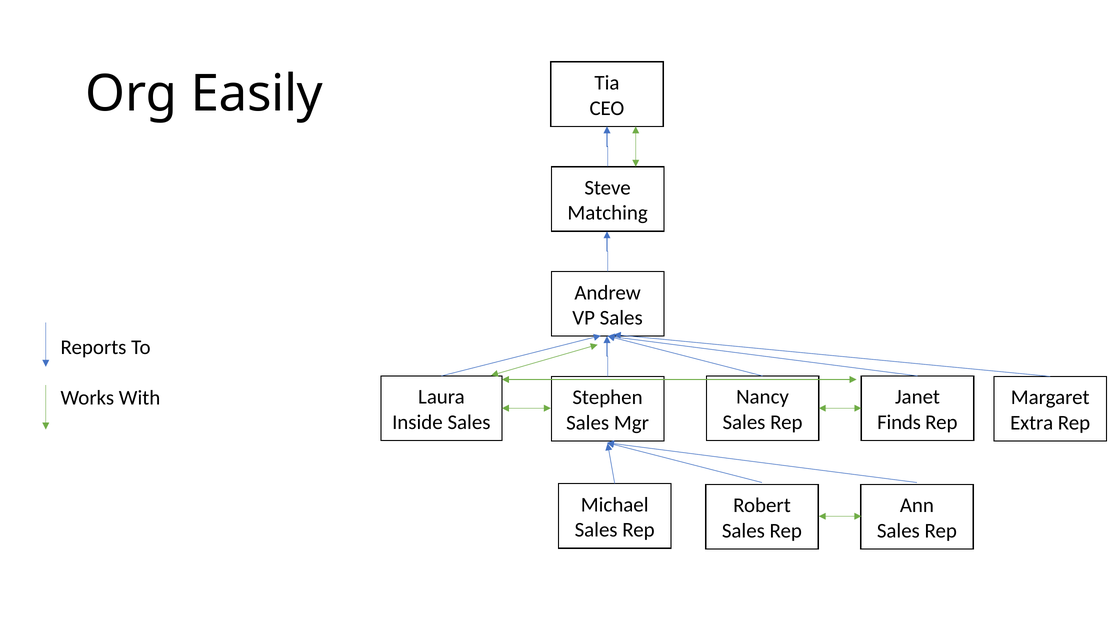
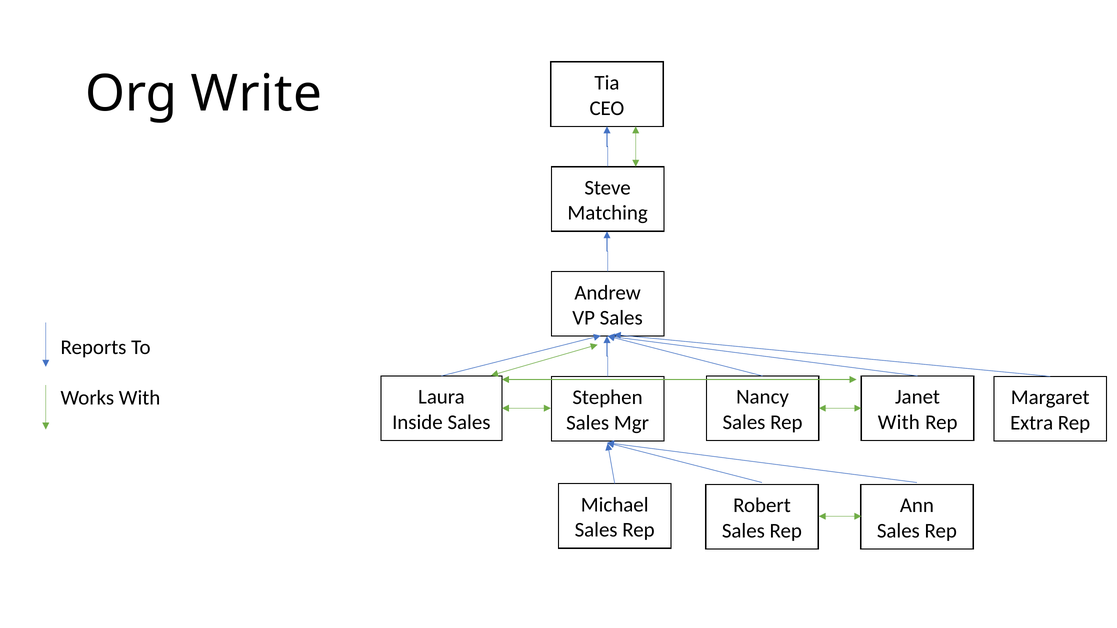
Easily: Easily -> Write (256, 94)
Finds: Finds -> With (899, 422)
